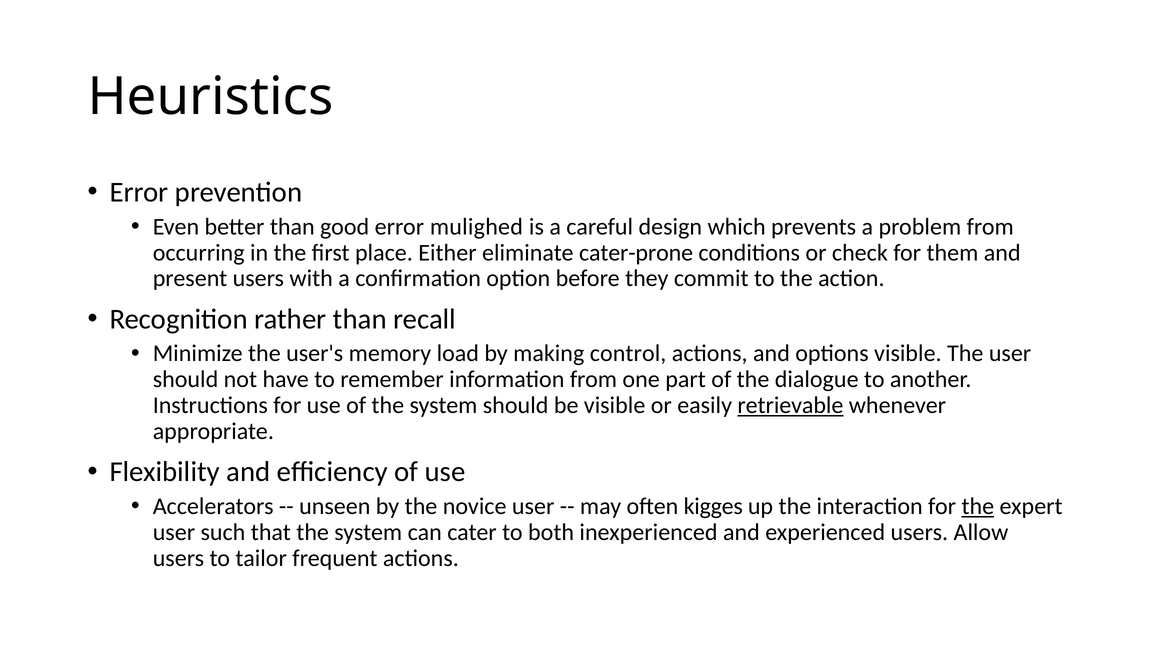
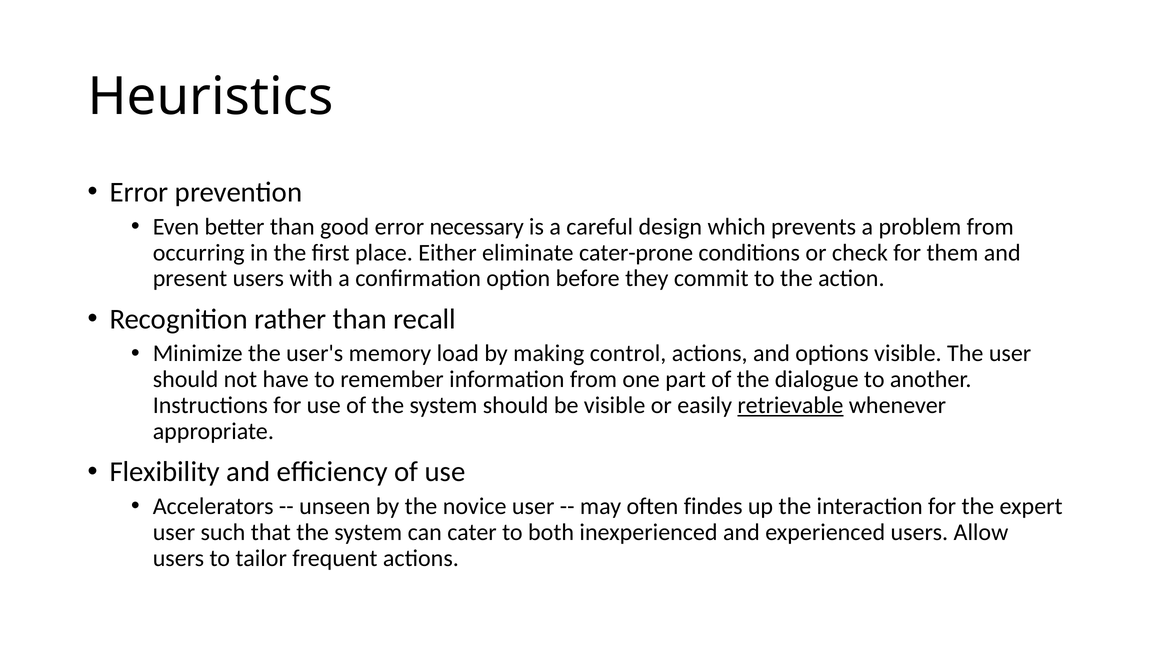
mulighed: mulighed -> necessary (477, 227)
kigges: kigges -> findes (713, 507)
the underline: present -> none (978, 507)
